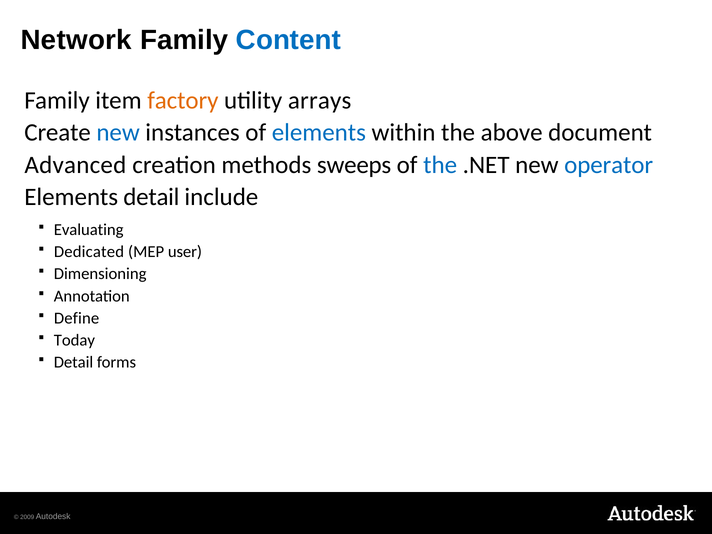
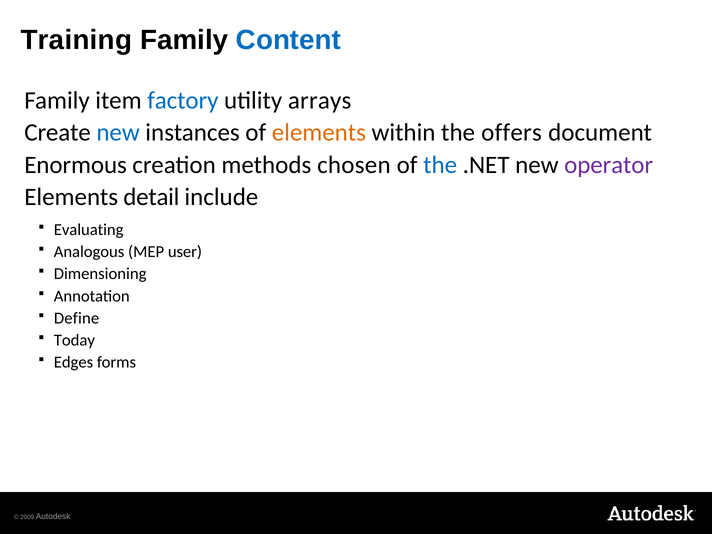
Network: Network -> Training (76, 40)
factory colour: orange -> blue (183, 101)
elements colour: blue -> orange (319, 133)
above: above -> offers (512, 133)
Advanced: Advanced -> Enormous (76, 165)
sweeps: sweeps -> chosen (354, 165)
operator colour: blue -> purple (609, 165)
Dedicated: Dedicated -> Analogous (89, 252)
Detail: Detail -> Edges (73, 362)
